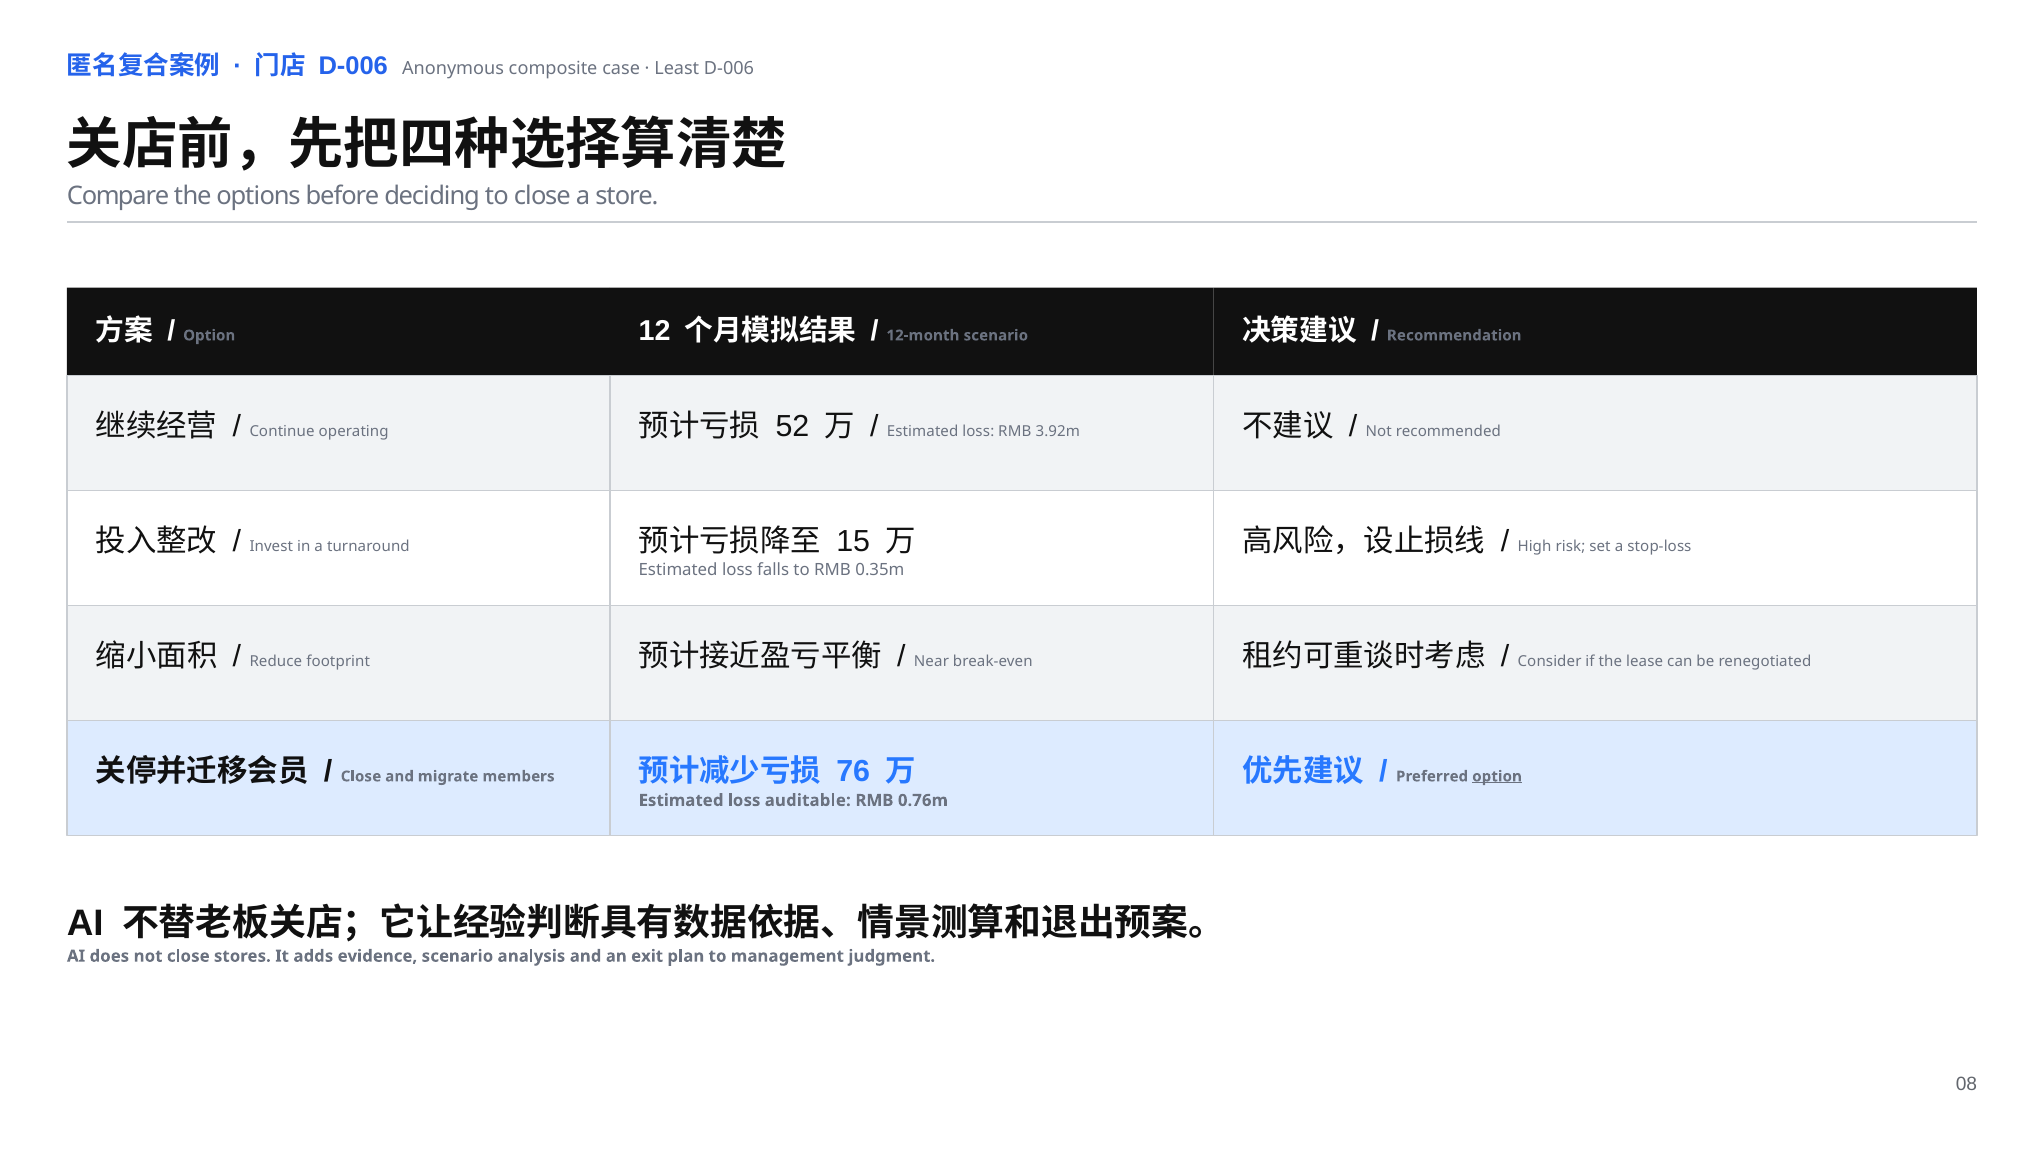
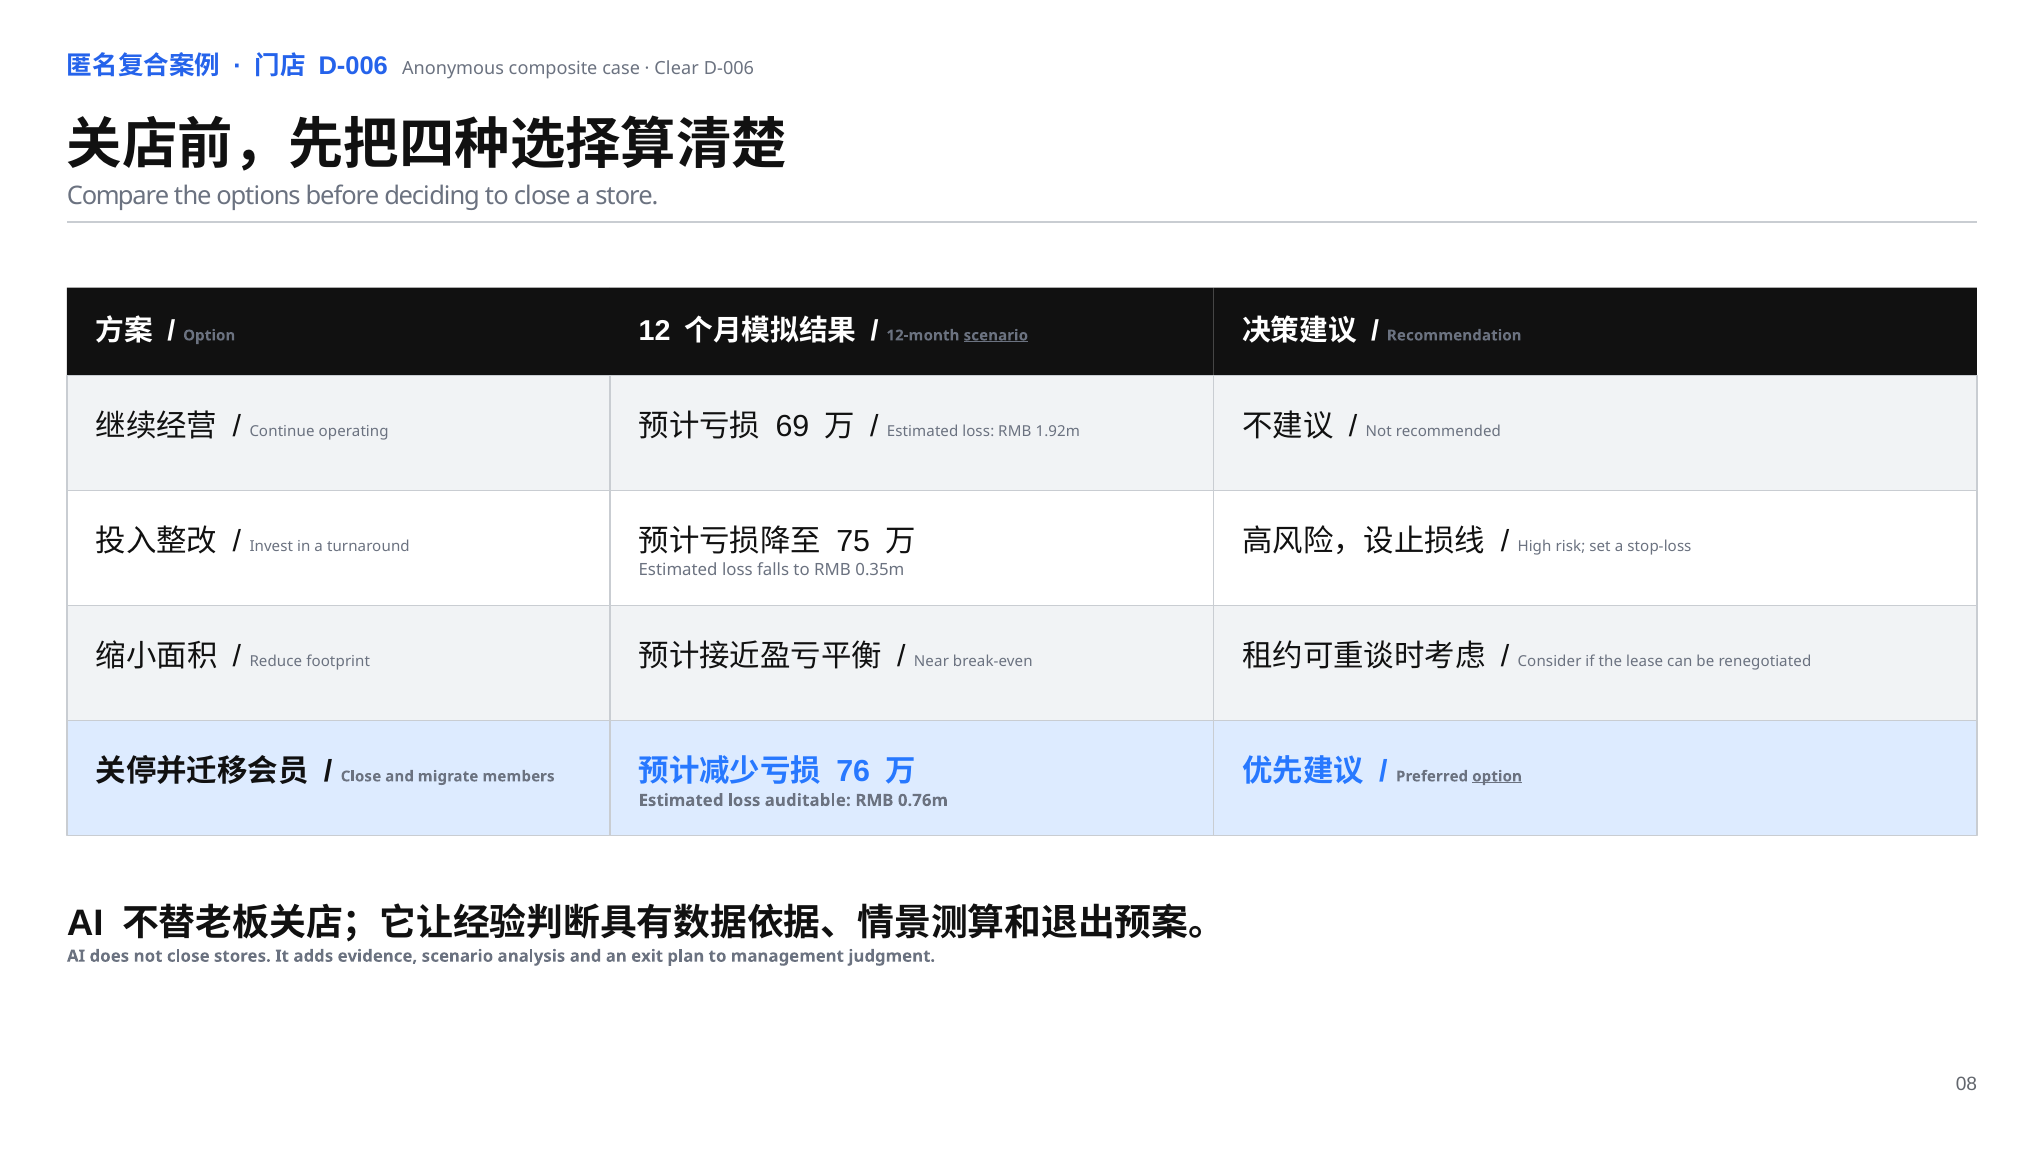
Least: Least -> Clear (677, 68)
scenario underline: none -> present (996, 335)
52: 52 -> 69 (792, 426)
3.92m: 3.92m -> 1.92m (1058, 431)
15: 15 -> 75 (853, 541)
